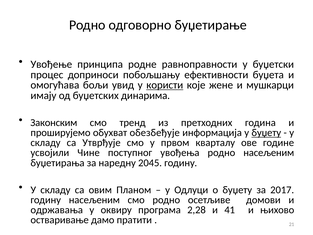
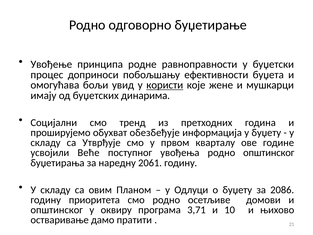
Законским: Законским -> Социјални (54, 123)
буџету underline: present -> none (266, 133)
Чине: Чине -> Веће (89, 153)
родно насељеним: насељеним -> општинског (269, 153)
2045: 2045 -> 2061 (150, 163)
2017: 2017 -> 2086 (282, 190)
годину насељеним: насељеним -> приоритета (94, 200)
одржавања: одржавања -> општинског (57, 210)
2,28: 2,28 -> 3,71 (197, 210)
41: 41 -> 10 (230, 210)
